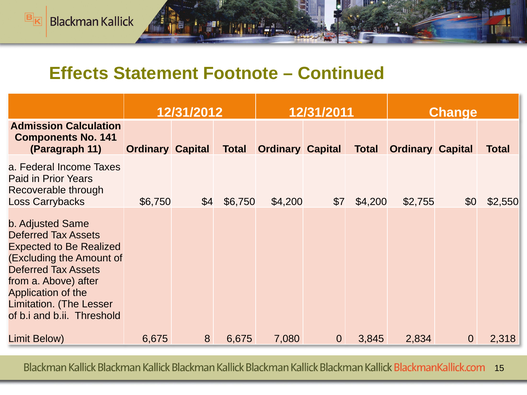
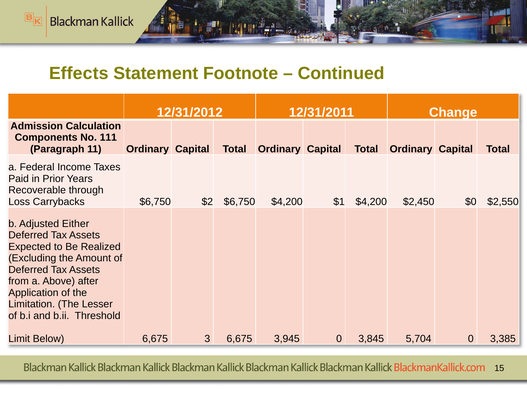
141: 141 -> 111 (108, 138)
$4: $4 -> $2 (207, 202)
$7: $7 -> $1 (339, 202)
$2,755: $2,755 -> $2,450 (419, 202)
Same: Same -> Either (76, 224)
8: 8 -> 3 (207, 339)
7,080: 7,080 -> 3,945 (287, 339)
2,834: 2,834 -> 5,704 (419, 339)
2,318: 2,318 -> 3,385 (503, 339)
